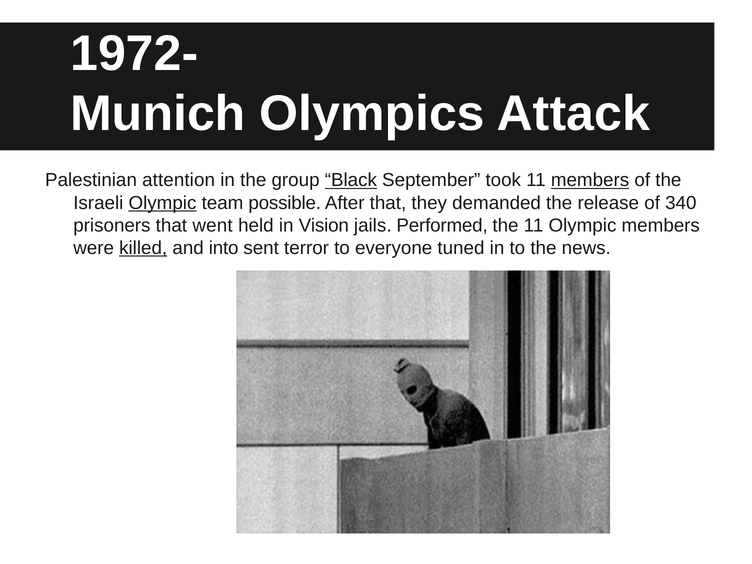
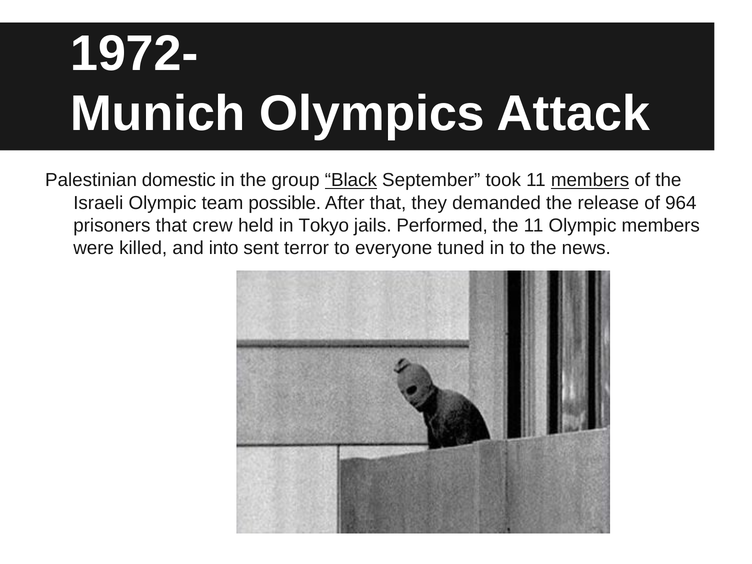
attention: attention -> domestic (179, 180)
Olympic underline: present -> none (162, 203)
340: 340 -> 964 (681, 203)
went: went -> crew (213, 225)
Vision: Vision -> Tokyo (324, 225)
killed underline: present -> none (143, 248)
